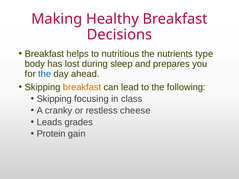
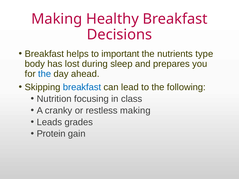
nutritious: nutritious -> important (120, 54)
breakfast colour: orange -> blue (82, 87)
Skipping: Skipping -> Nutrition (54, 99)
restless cheese: cheese -> making (135, 111)
